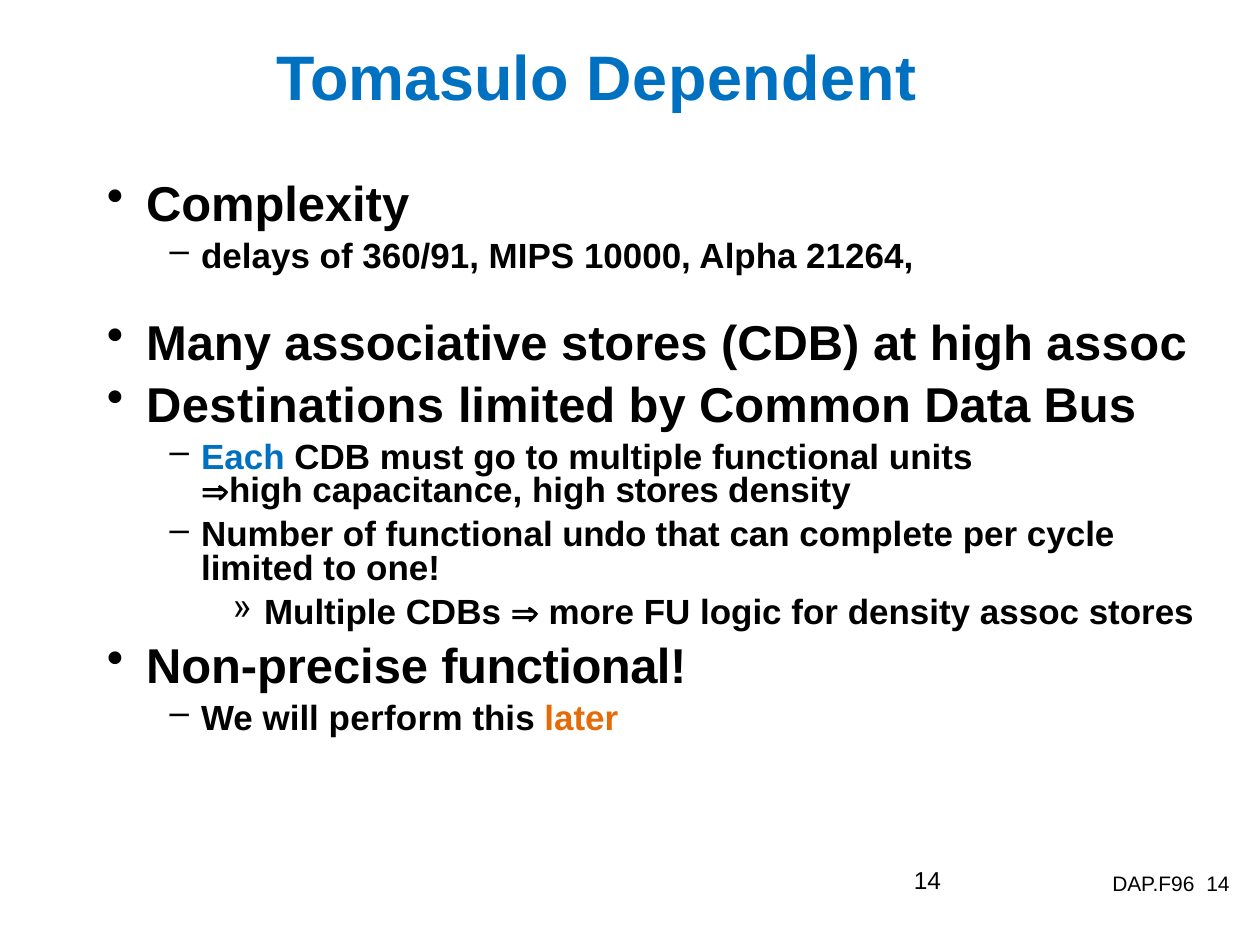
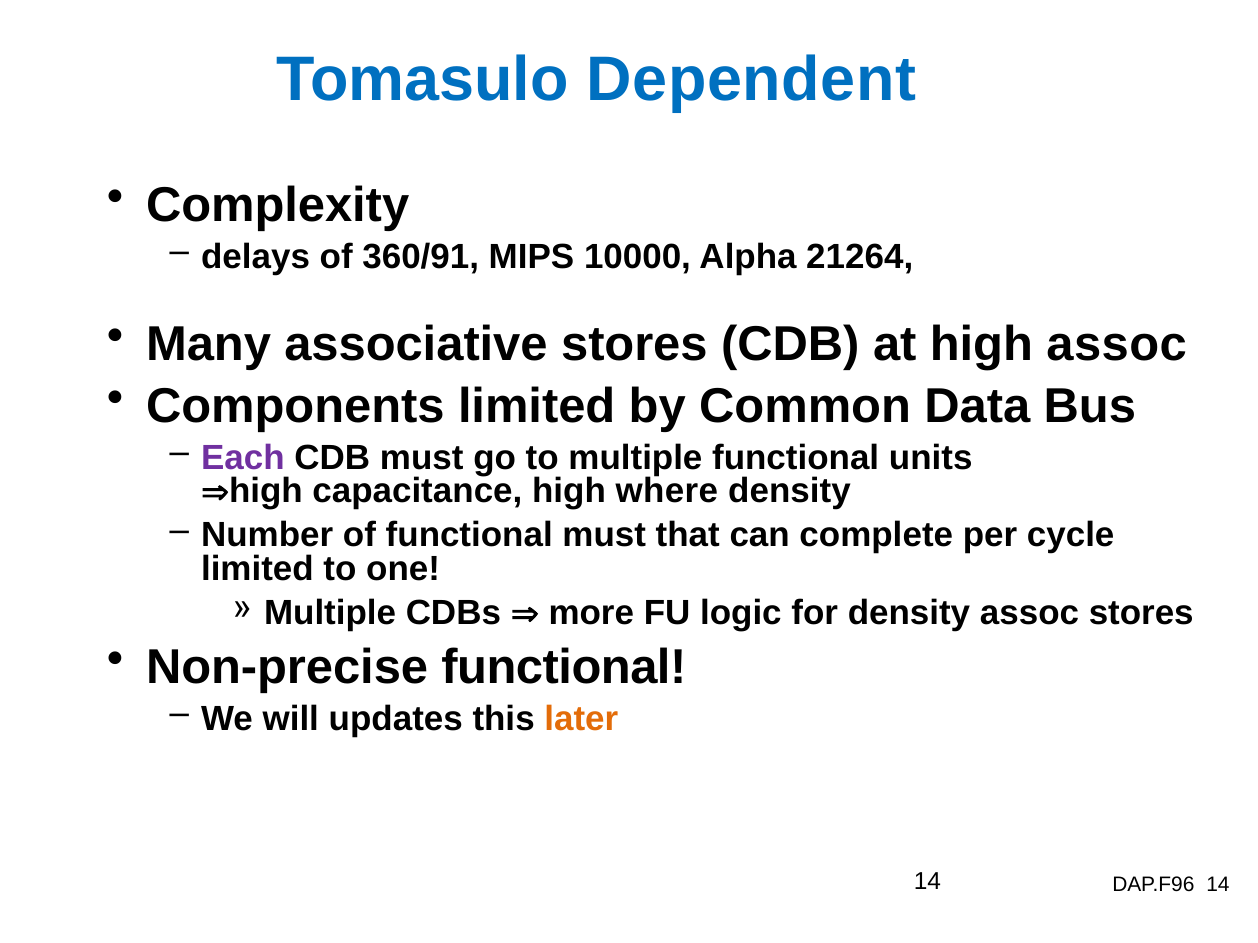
Destinations: Destinations -> Components (295, 407)
Each colour: blue -> purple (243, 458)
high stores: stores -> where (667, 492)
functional undo: undo -> must (604, 536)
perform: perform -> updates (396, 719)
